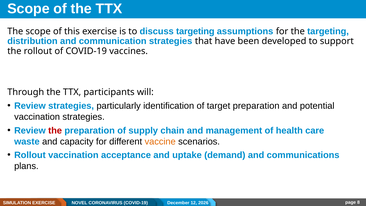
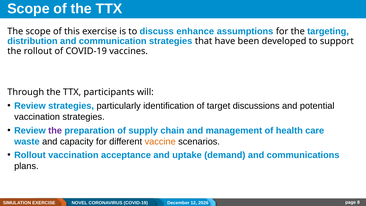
discuss targeting: targeting -> enhance (195, 31)
target preparation: preparation -> discussions (256, 106)
the colour: red -> purple (55, 130)
